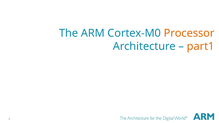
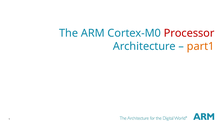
Processor colour: orange -> red (189, 33)
